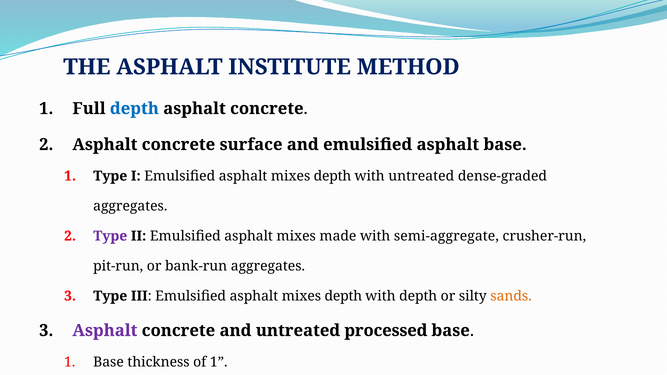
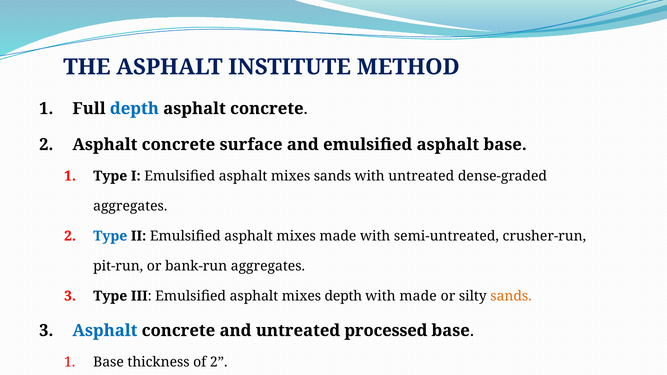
depth: depth -> sands (332, 176)
Type colour: purple -> blue (110, 236)
semi-aggregate: semi-aggregate -> semi-untreated (446, 236)
with depth: depth -> made (418, 296)
Asphalt colour: purple -> blue (105, 331)
of 1: 1 -> 2 (219, 362)
